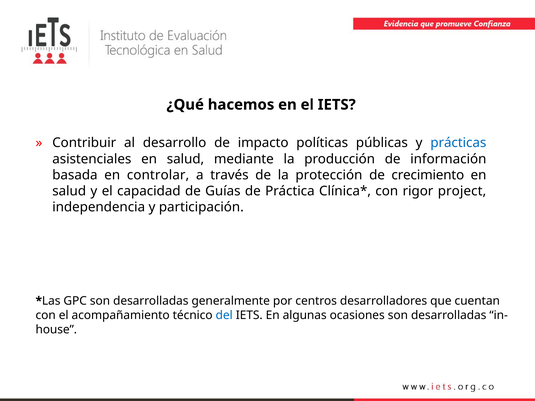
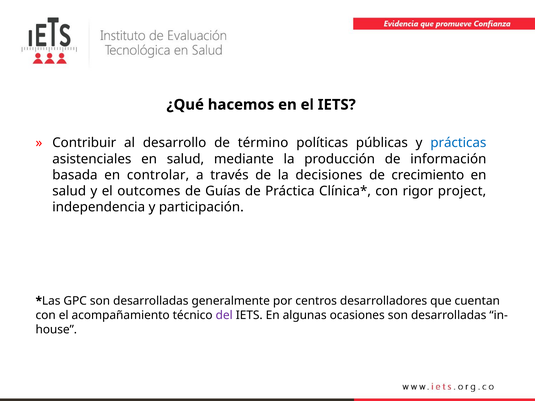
impacto: impacto -> término (263, 143)
protección: protección -> decisiones (329, 175)
capacidad: capacidad -> outcomes (149, 191)
del colour: blue -> purple (224, 315)
